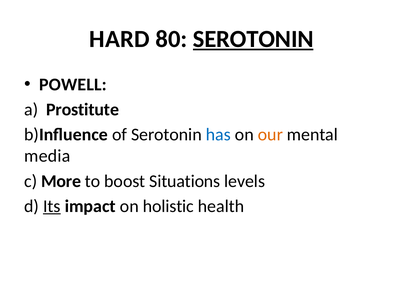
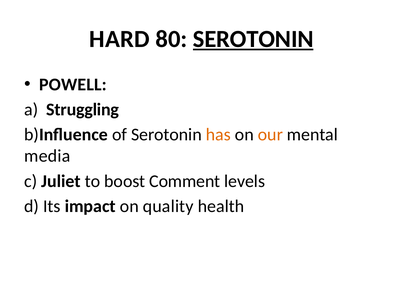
Prostitute: Prostitute -> Struggling (83, 110)
has colour: blue -> orange (218, 135)
More: More -> Juliet (61, 181)
Situations: Situations -> Comment (185, 181)
Its underline: present -> none (52, 206)
holistic: holistic -> quality (168, 206)
